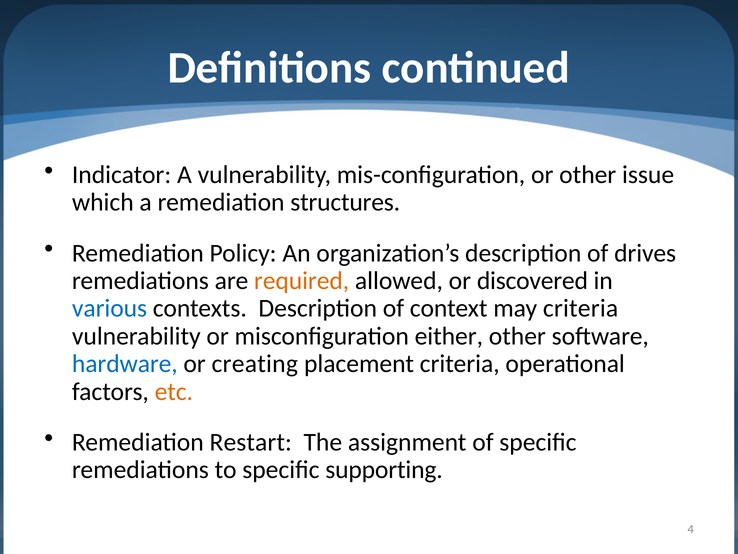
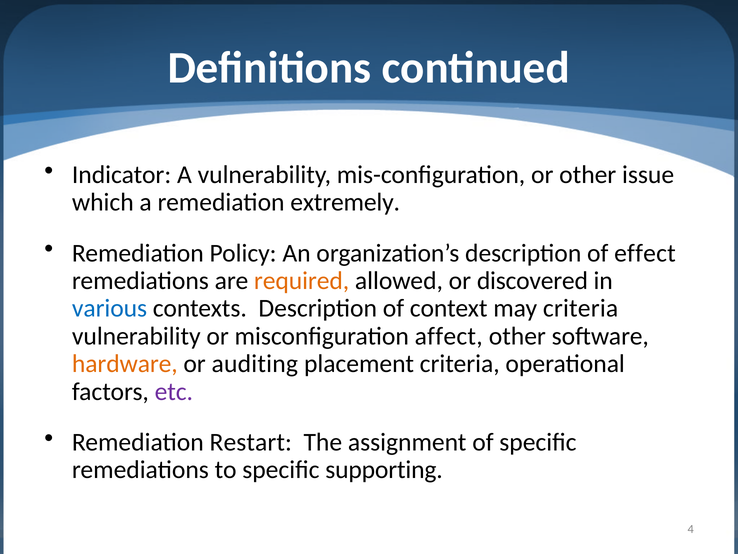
structures: structures -> extremely (345, 202)
drives: drives -> effect (645, 253)
either: either -> affect (449, 336)
hardware colour: blue -> orange (125, 364)
creating: creating -> auditing (255, 364)
etc colour: orange -> purple (174, 391)
